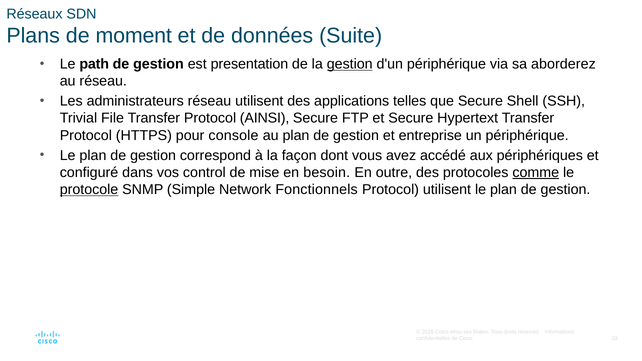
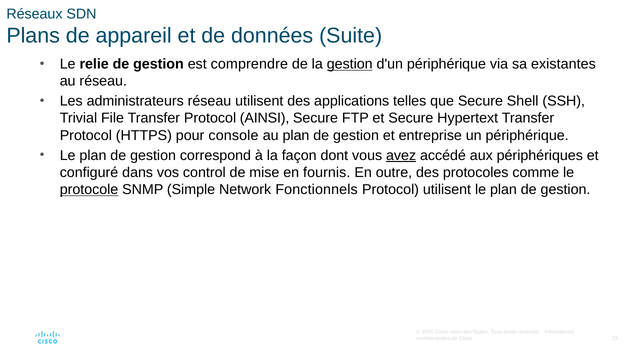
moment: moment -> appareil (134, 36)
path: path -> relie (94, 64)
presentation: presentation -> comprendre (249, 64)
aborderez: aborderez -> existantes (563, 64)
avez underline: none -> present (401, 155)
besoin: besoin -> fournis (327, 173)
comme underline: present -> none (536, 173)
